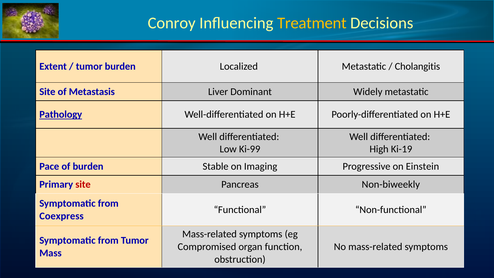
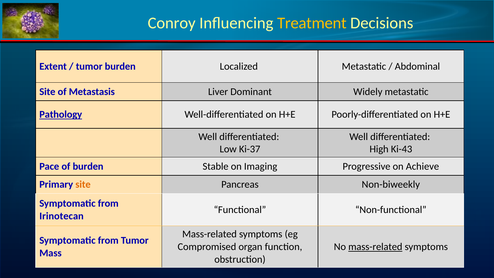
Cholangitis: Cholangitis -> Abdominal (417, 66)
Ki-99: Ki-99 -> Ki-37 (250, 149)
Ki-19: Ki-19 -> Ki-43 (402, 149)
Einstein: Einstein -> Achieve (422, 166)
site colour: red -> orange (83, 184)
Coexpress: Coexpress -> Irinotecan (62, 216)
mass-related underline: none -> present (375, 247)
